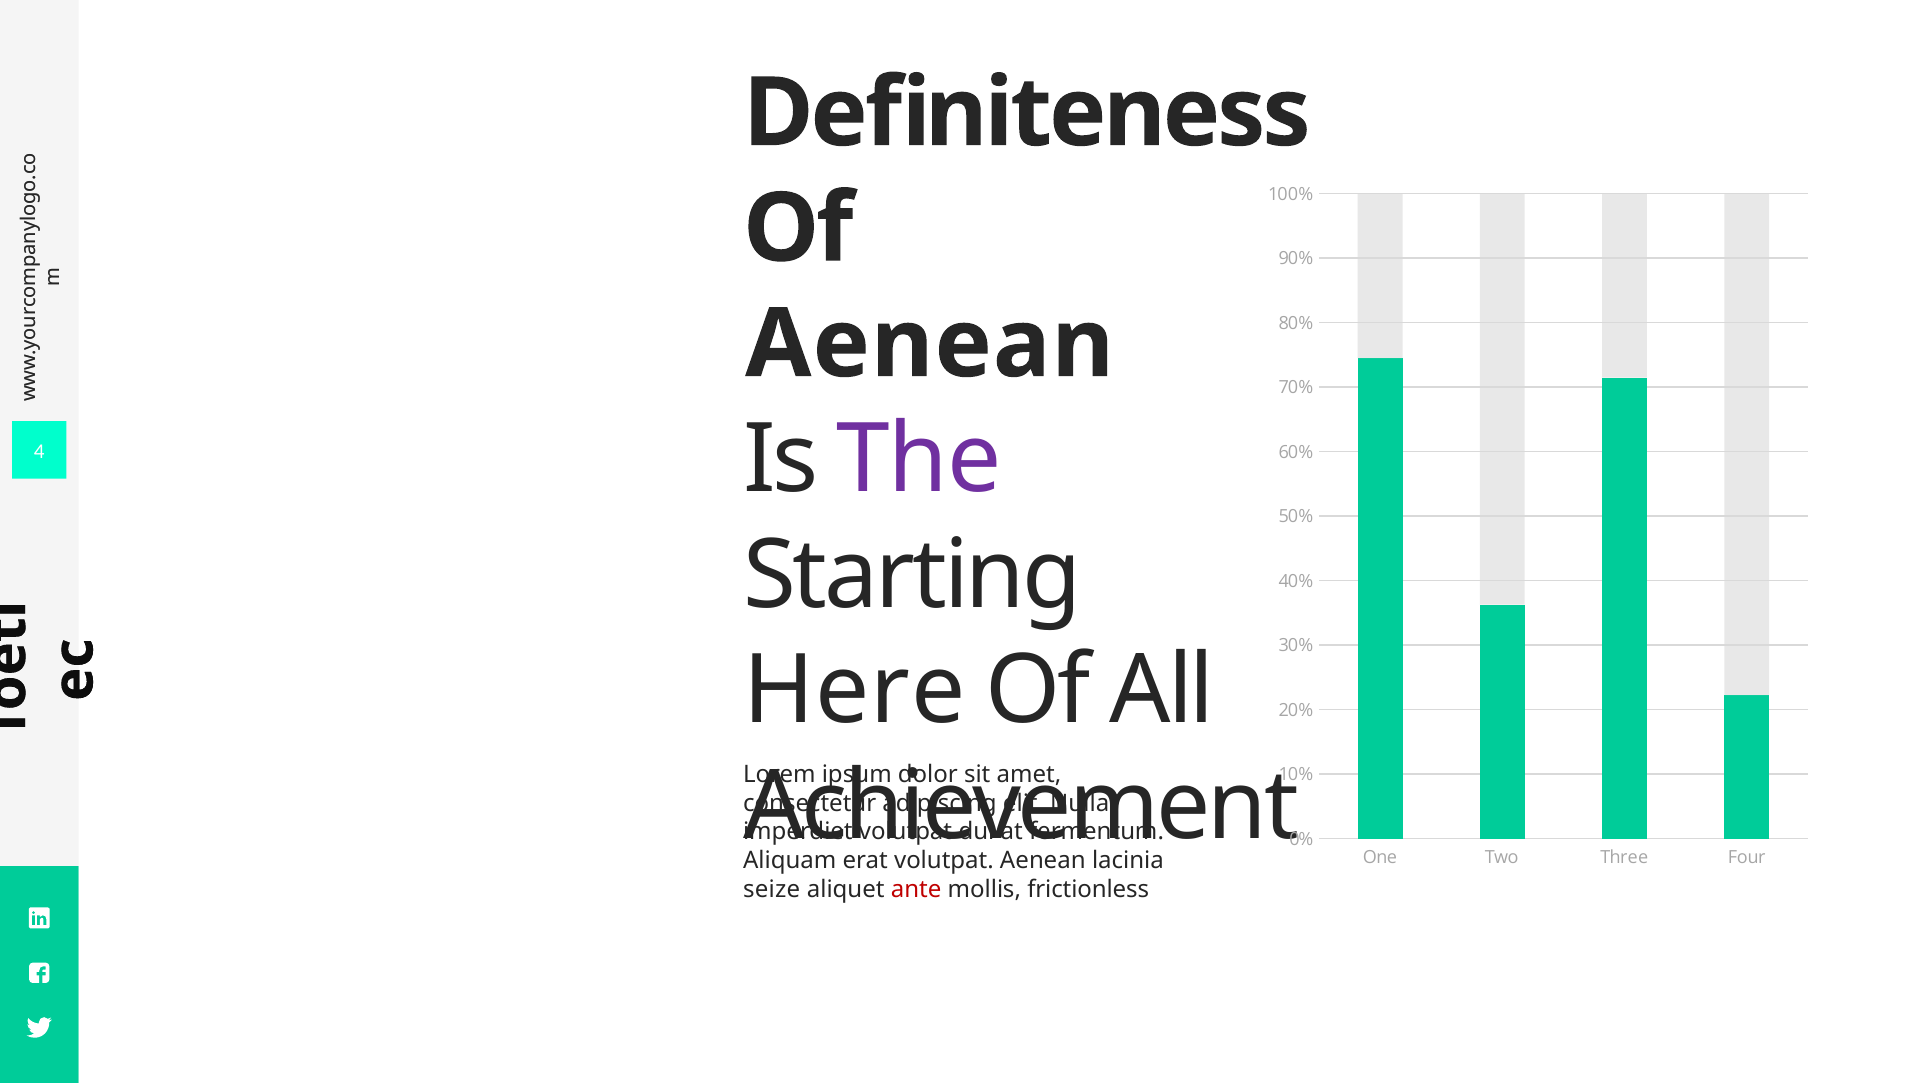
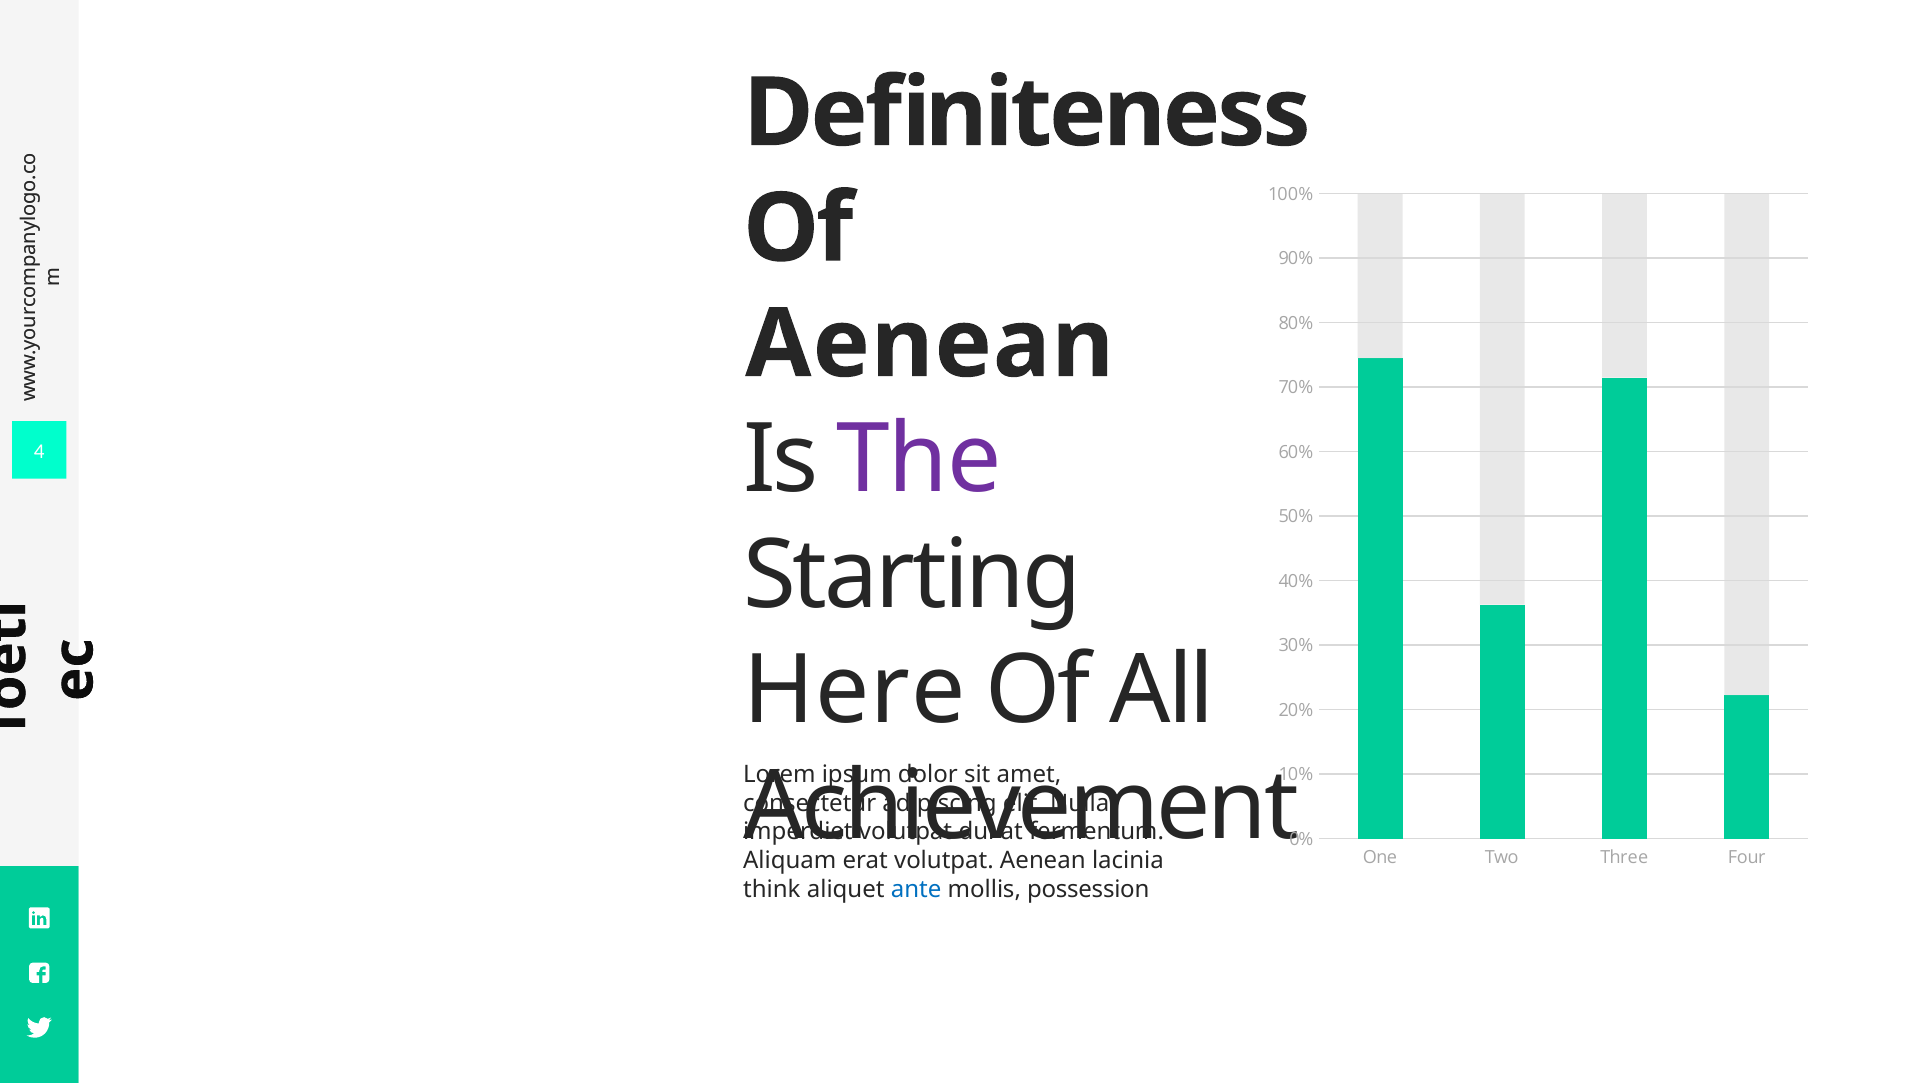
seize: seize -> think (772, 890)
ante colour: red -> blue (916, 890)
frictionless: frictionless -> possession (1088, 890)
